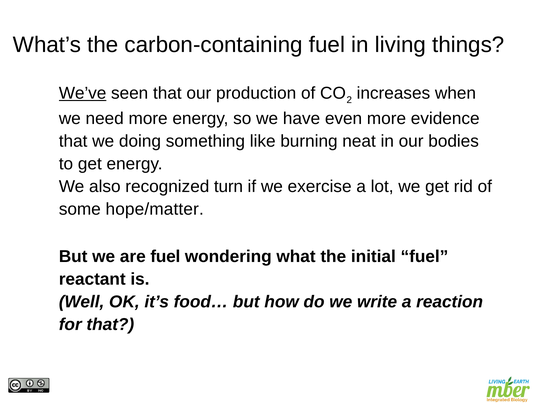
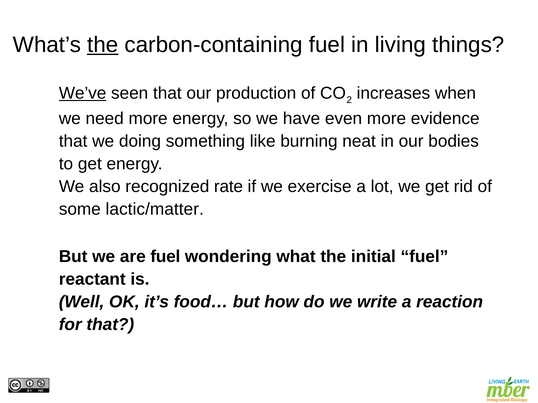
the underline: none -> present (103, 45)
turn: turn -> rate (229, 187)
hope/matter: hope/matter -> lactic/matter (155, 209)
